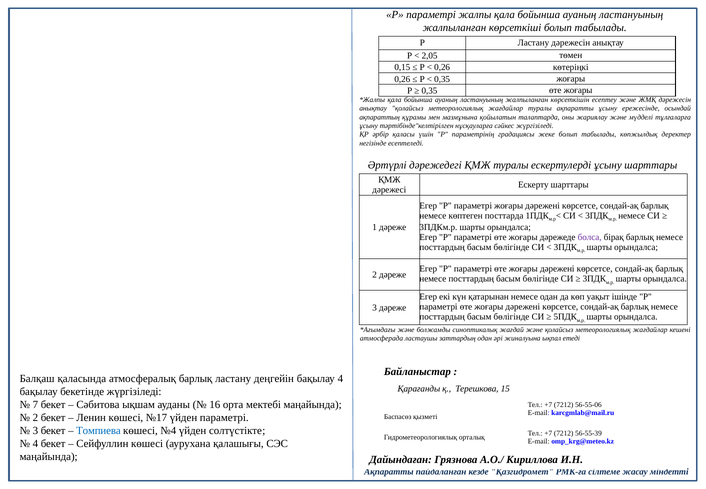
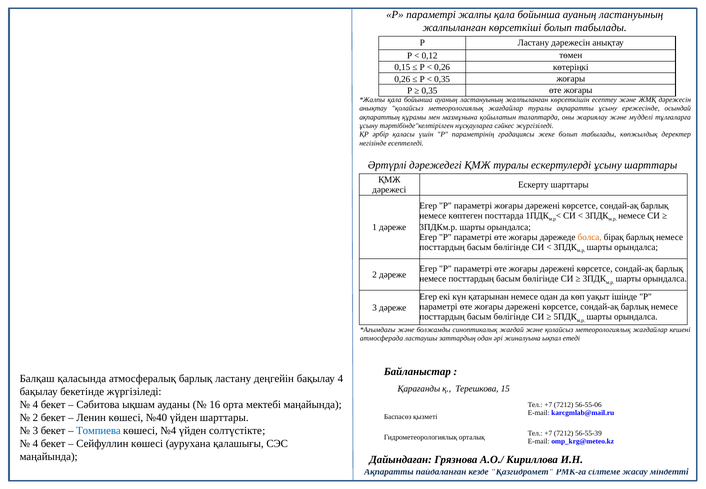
2,05: 2,05 -> 0,12 (430, 56)
болса colour: purple -> orange (590, 237)
7: 7 -> 4 (35, 404)
№17: №17 -> №40 (156, 418)
үйден параметрі: параметрі -> шарттары (224, 418)
